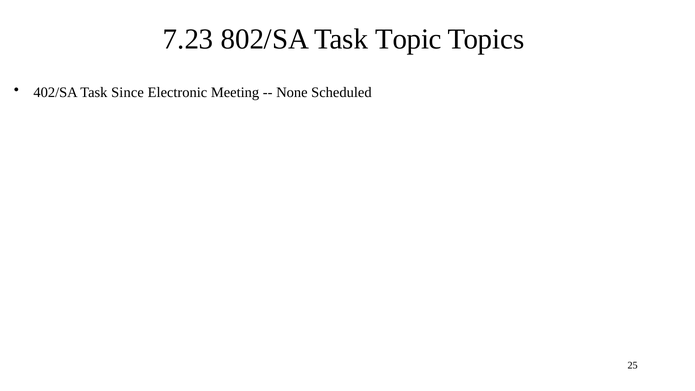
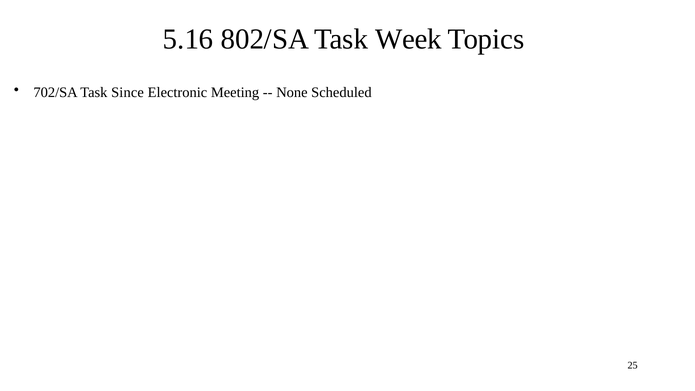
7.23: 7.23 -> 5.16 (188, 39)
Topic: Topic -> Week (408, 39)
402/SA: 402/SA -> 702/SA (56, 92)
